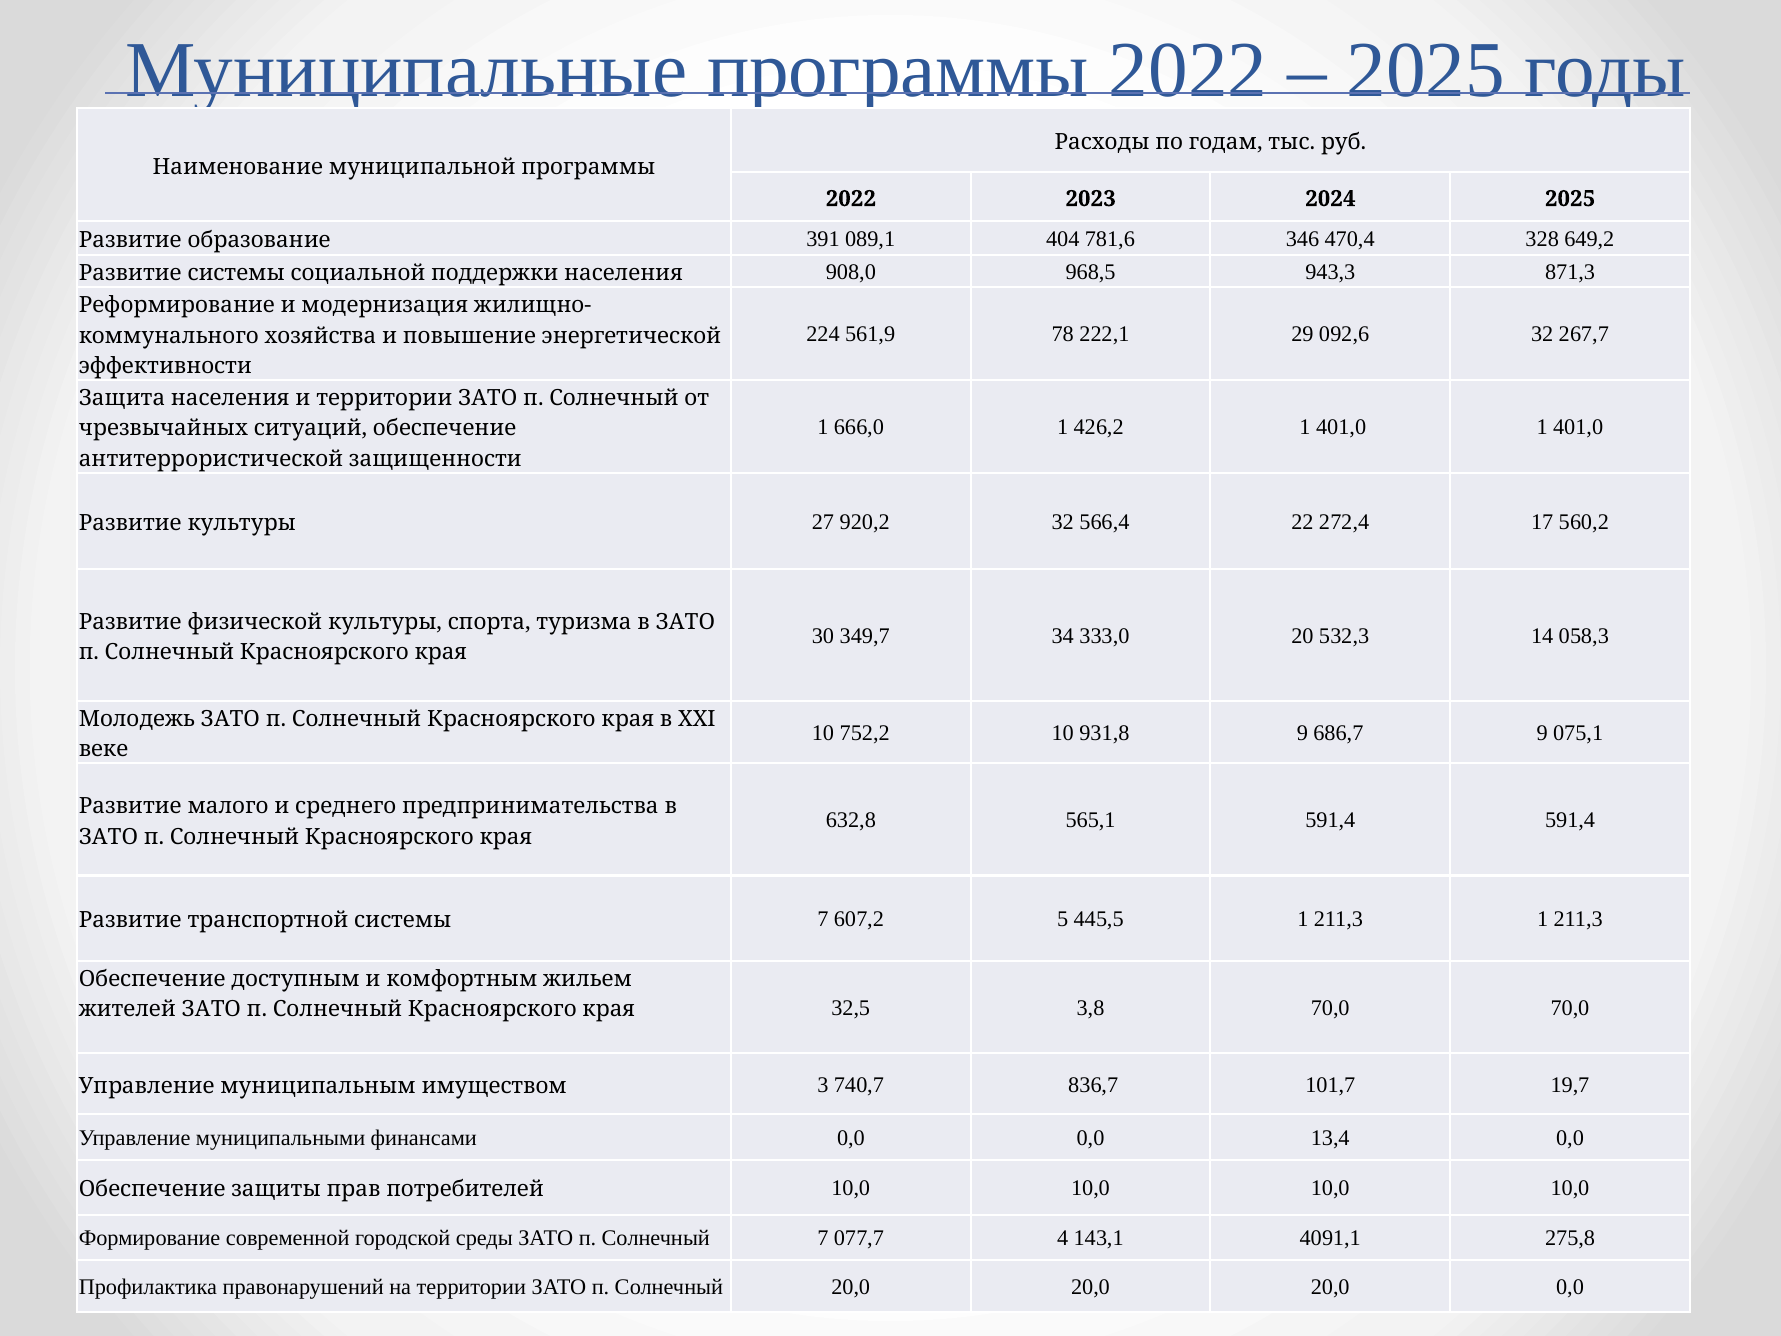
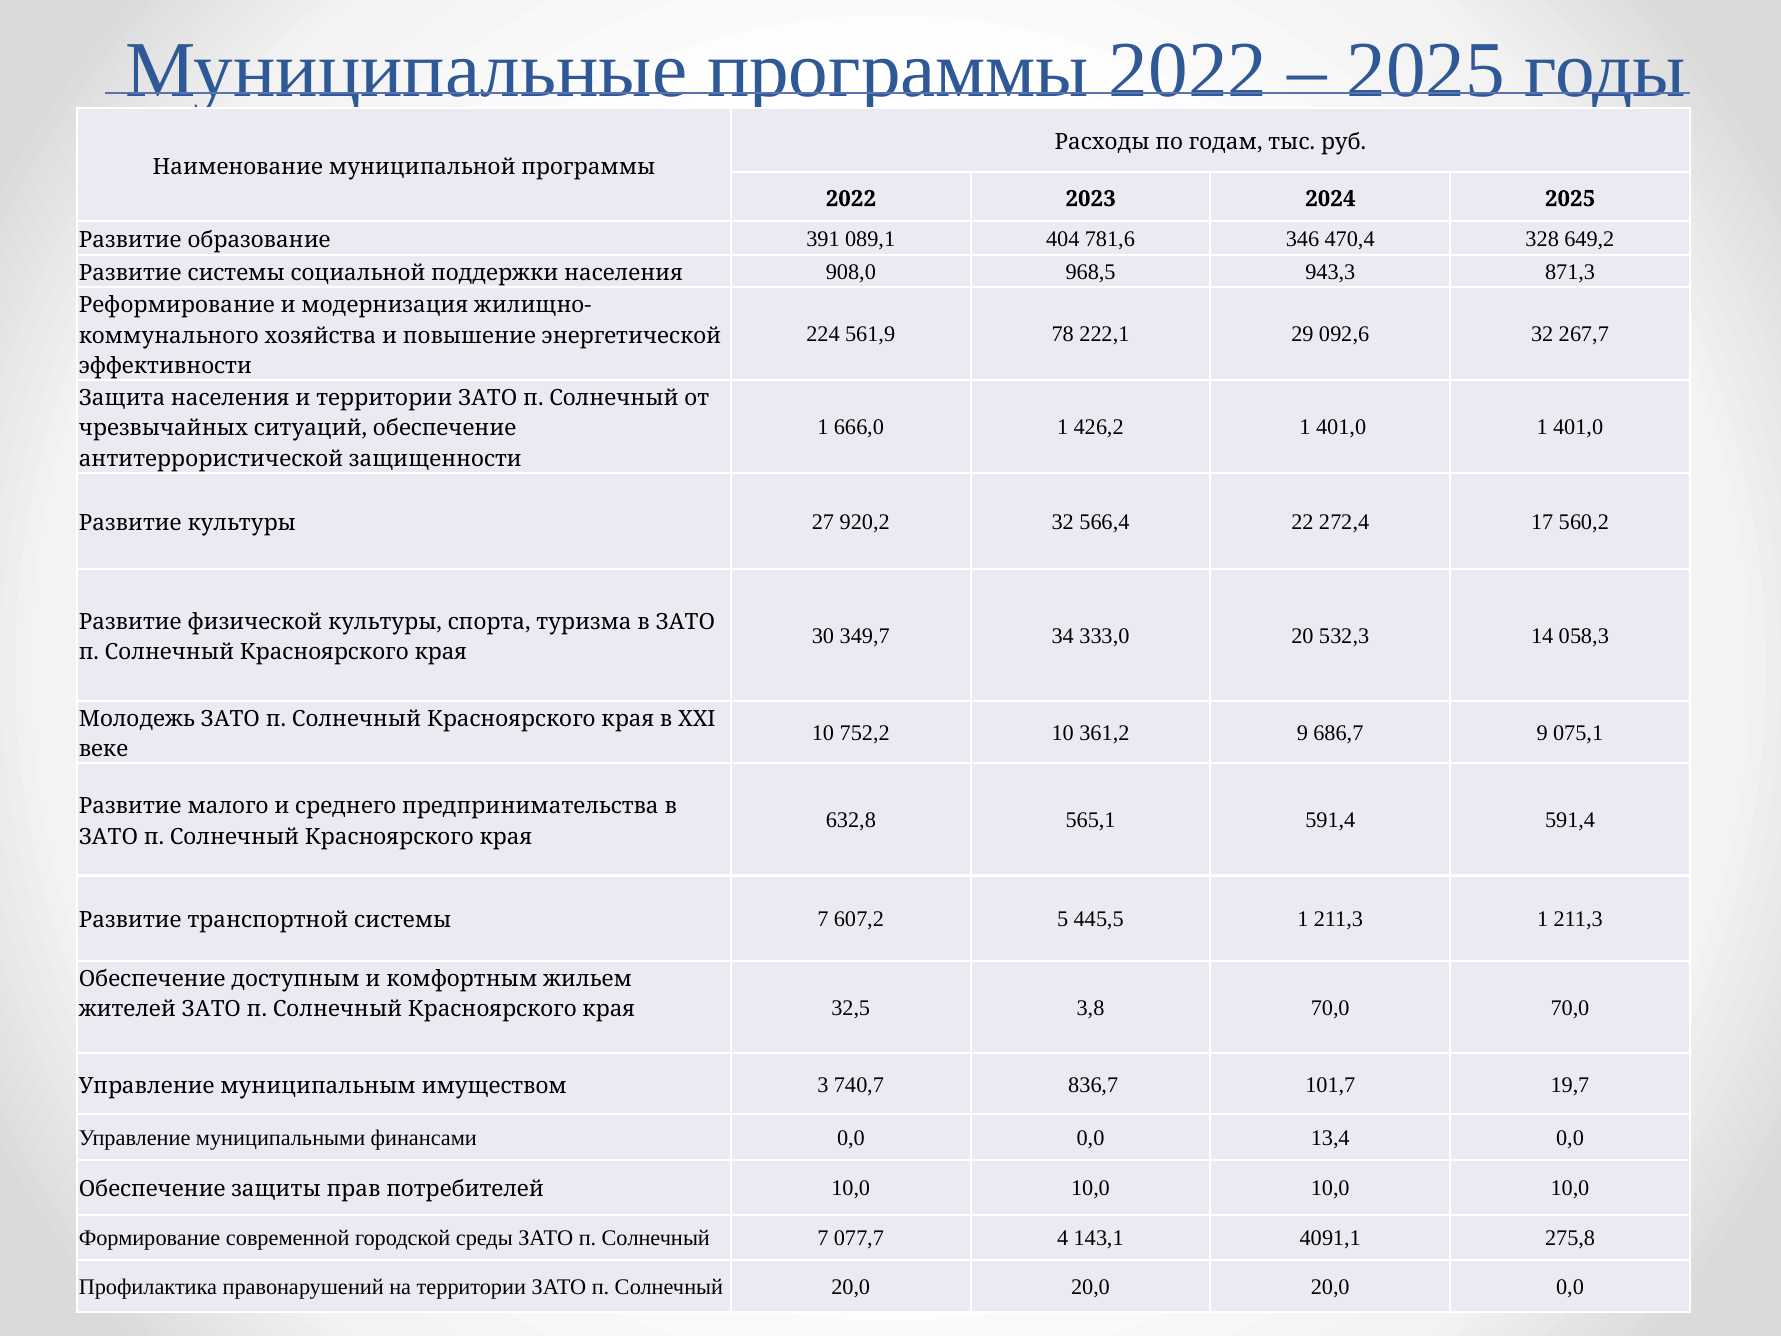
931,8: 931,8 -> 361,2 (1104, 733)
